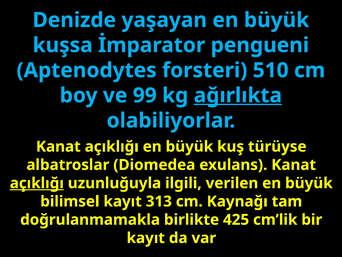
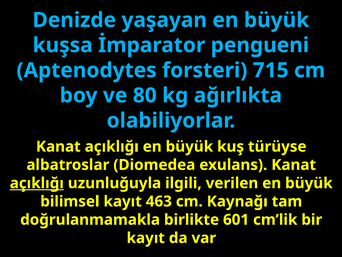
510: 510 -> 715 (271, 70)
99: 99 -> 80 (145, 95)
ağırlıkta underline: present -> none (238, 95)
313: 313 -> 463 (159, 201)
425: 425 -> 601 (236, 219)
